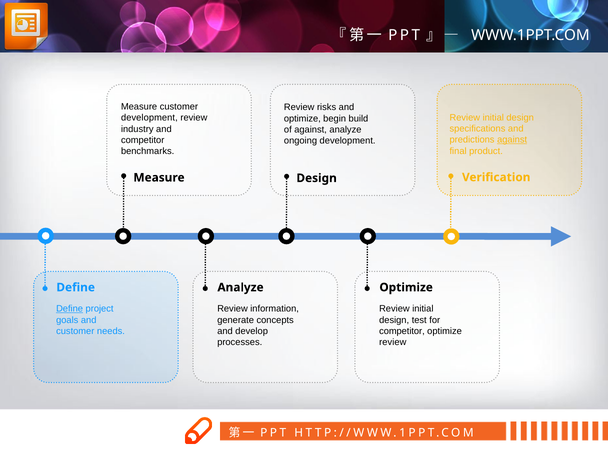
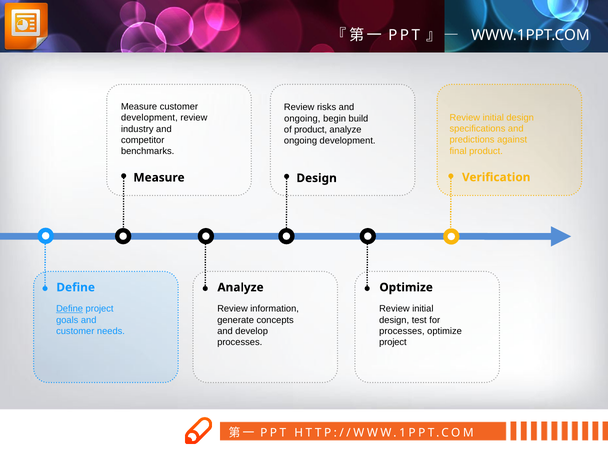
optimize: optimize -> ongoing (302, 118)
of against: against -> product (311, 130)
against underline: present -> none (512, 140)
competitor: competitor -> processes (402, 331)
review: review -> project (393, 342)
